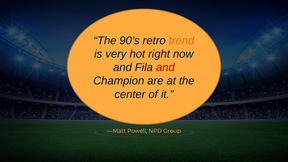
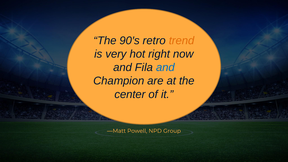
and colour: red -> blue (165, 67)
